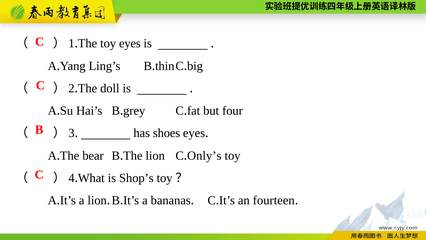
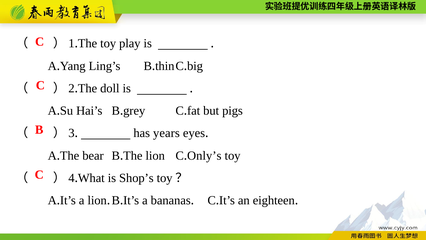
toy eyes: eyes -> play (130, 43)
four: four -> pigs (233, 111)
shoes: shoes -> years (166, 133)
fourteen: fourteen -> eighteen (274, 200)
